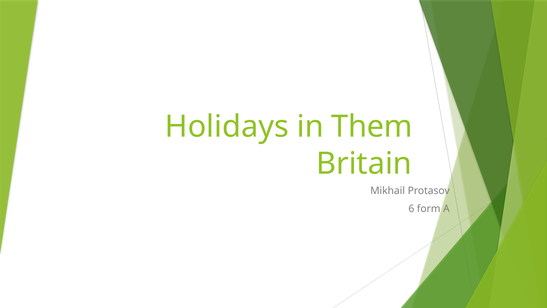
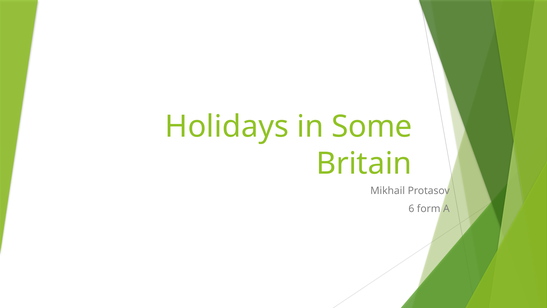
Them: Them -> Some (372, 126)
